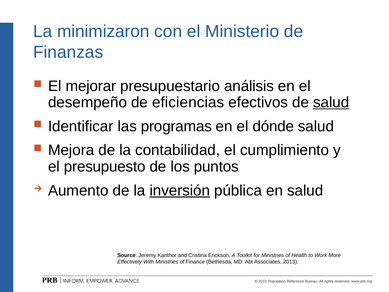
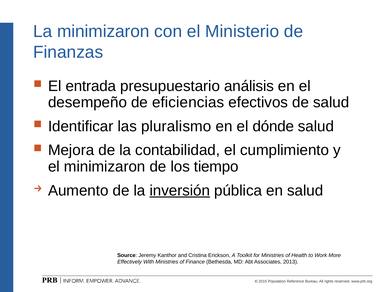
mejorar: mejorar -> entrada (91, 86)
salud underline: present -> none (331, 102)
programas: programas -> pluralismo (176, 126)
el presupuesto: presupuesto -> minimizaron (105, 166)
puntos: puntos -> tiempo (216, 166)
